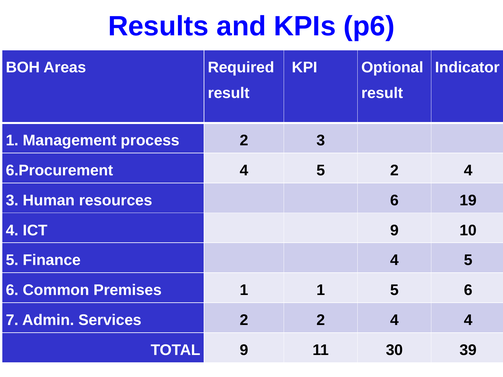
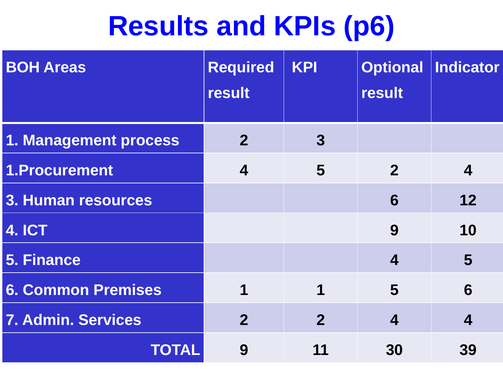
6.Procurement: 6.Procurement -> 1.Procurement (59, 171)
19: 19 -> 12 (468, 200)
